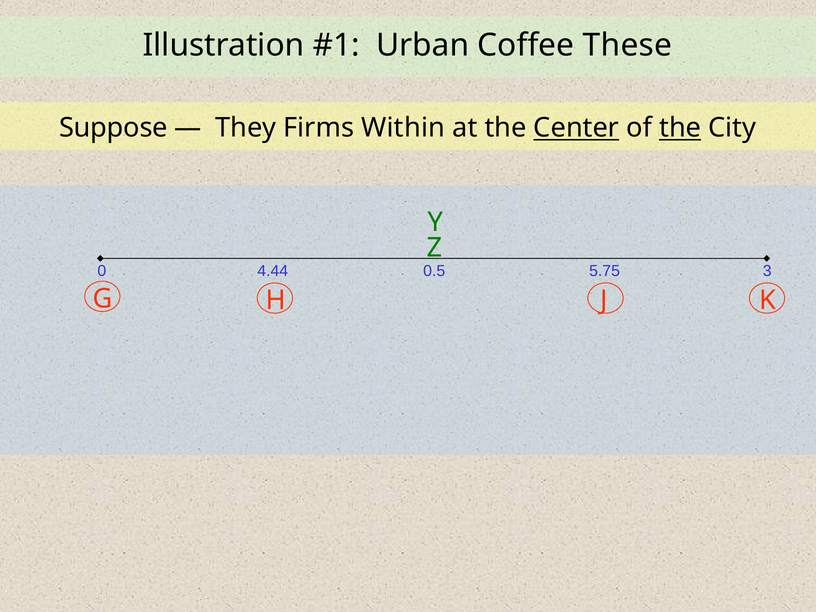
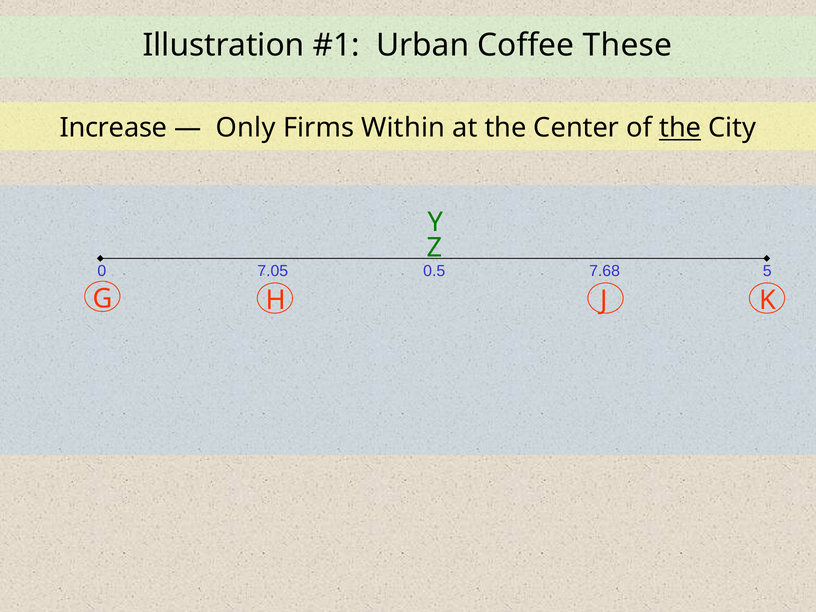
Suppose: Suppose -> Increase (113, 128)
They: They -> Only (246, 128)
Center underline: present -> none (576, 128)
4.44: 4.44 -> 7.05 (273, 271)
5.75: 5.75 -> 7.68 (605, 271)
3: 3 -> 5 (767, 271)
